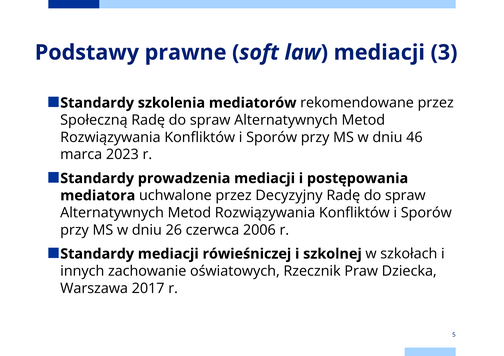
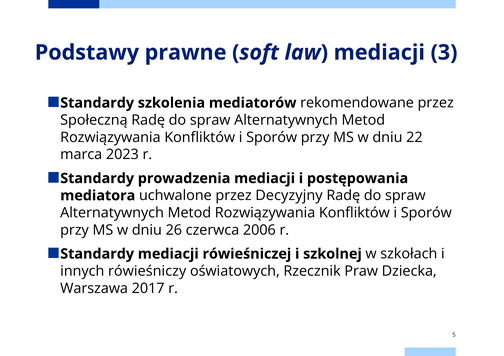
46: 46 -> 22 (414, 137)
zachowanie: zachowanie -> rówieśniczy (147, 271)
